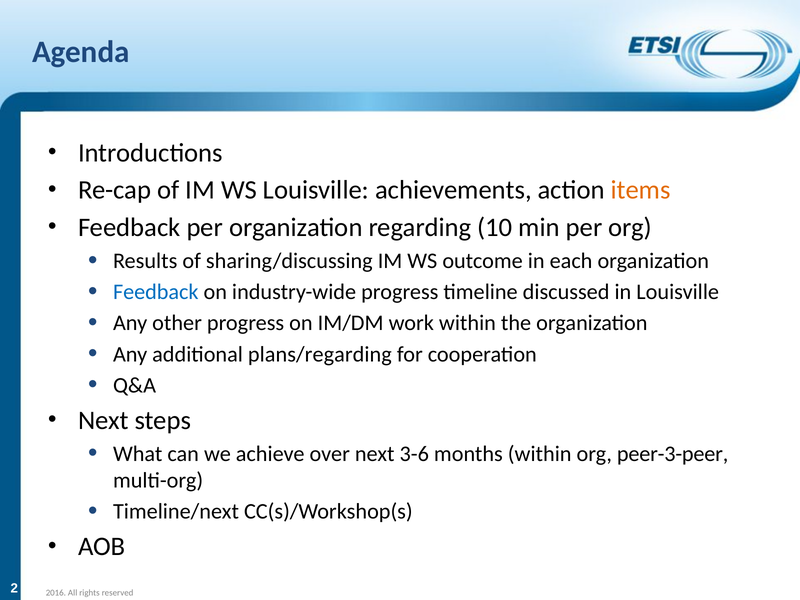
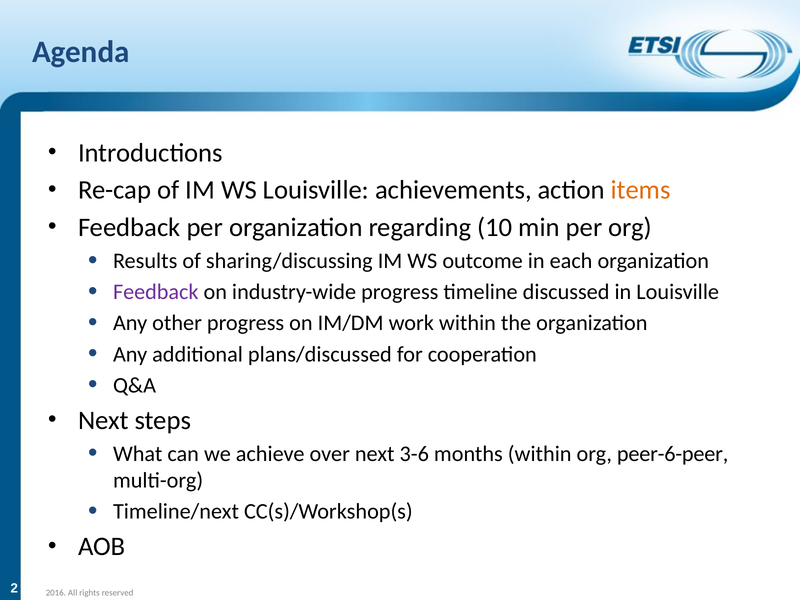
Feedback colour: blue -> purple (156, 292)
plans/regarding: plans/regarding -> plans/discussed (320, 354)
peer-3-peer: peer-3-peer -> peer-6-peer (673, 454)
